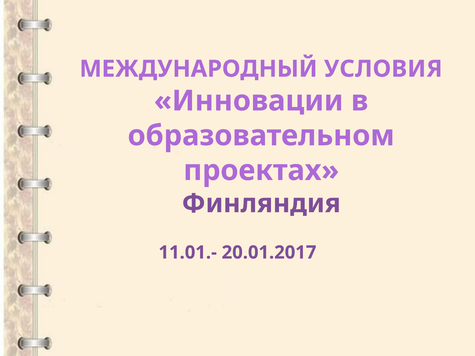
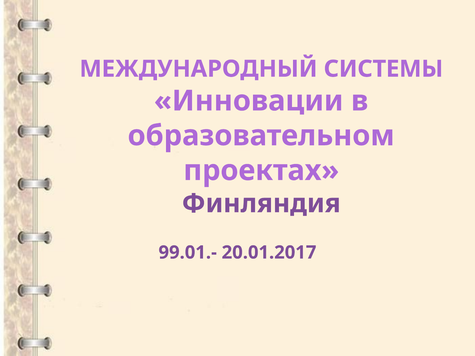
УСЛОВИЯ: УСЛОВИЯ -> СИСТЕМЫ (383, 69)
11.01.-: 11.01.- -> 99.01.- (188, 253)
